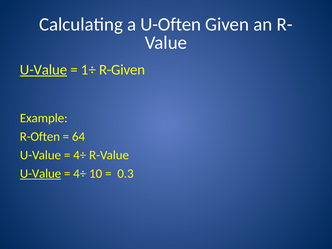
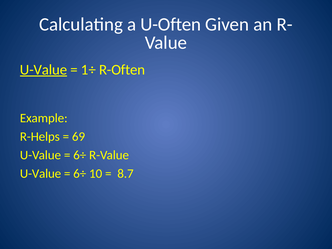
R-Given: R-Given -> R-Often (122, 70)
R-Often: R-Often -> R-Helps (40, 137)
64: 64 -> 69 (79, 137)
4÷: 4÷ -> 6÷ (80, 155)
U-Value underline: present -> none (41, 174)
4÷: 4÷ -> 6÷ (80, 174)
0.3: 0.3 -> 8.7 (125, 174)
